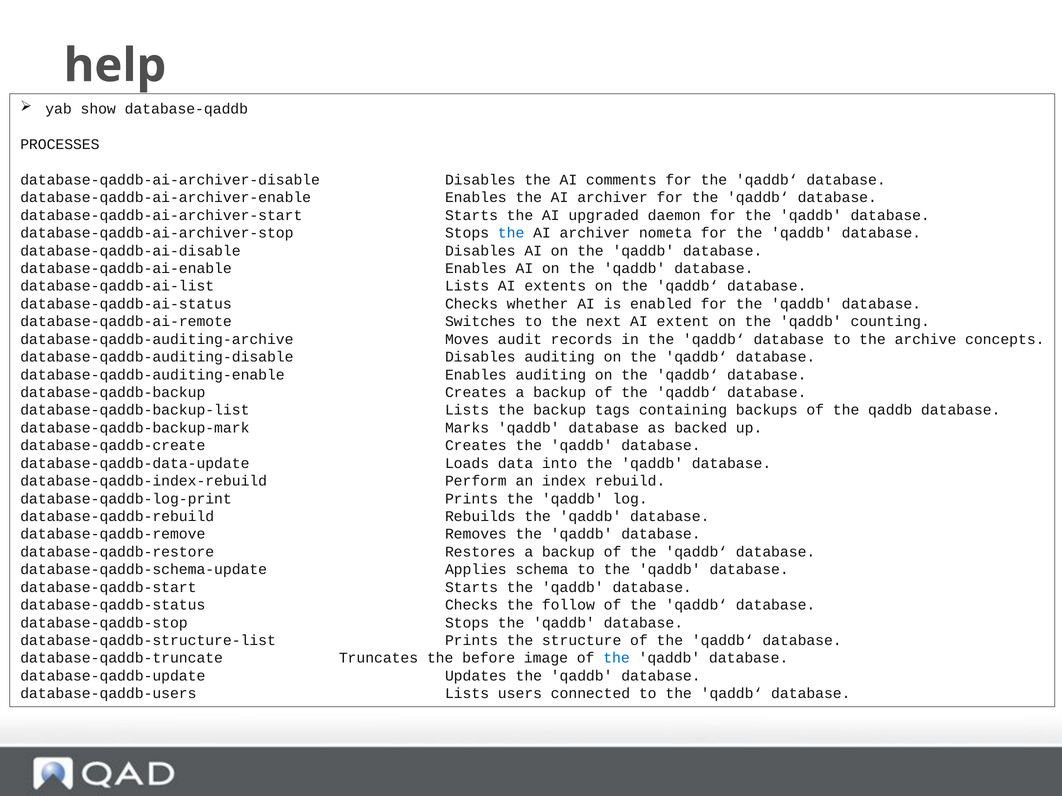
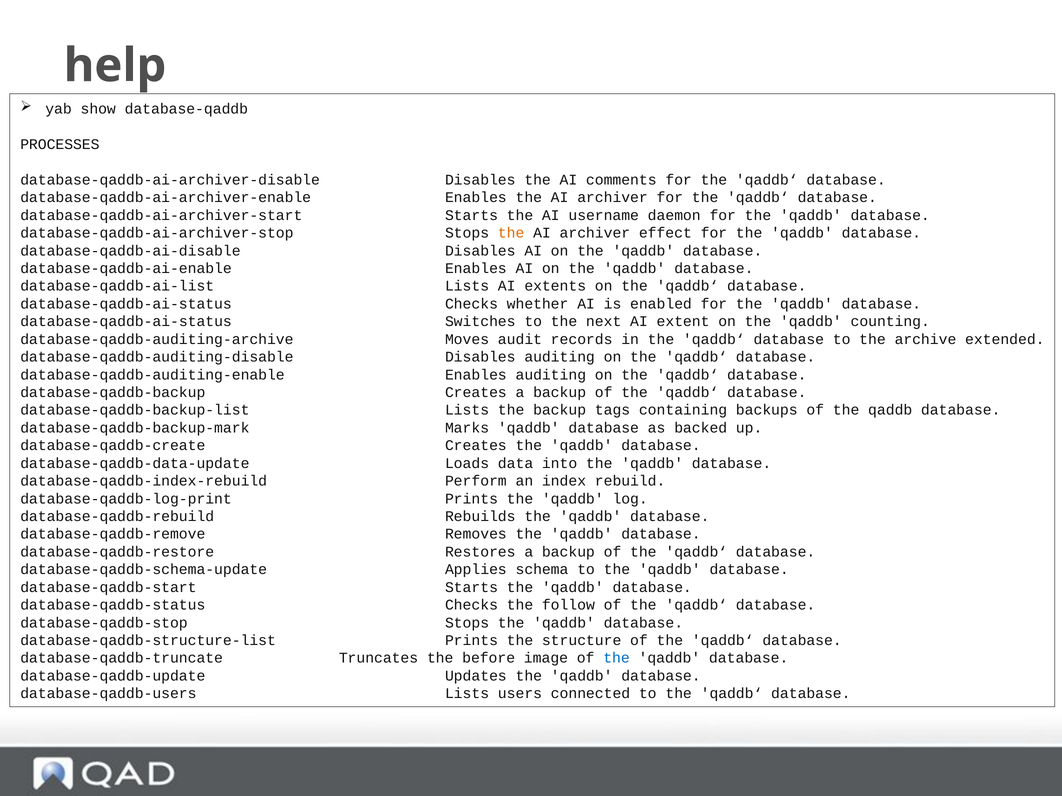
upgraded: upgraded -> username (604, 215)
the colour: blue -> orange (511, 233)
nometa: nometa -> effect (665, 233)
database-qaddb-ai-remote: database-qaddb-ai-remote -> database-qaddb-ai-status (126, 322)
concepts: concepts -> extended (1005, 339)
